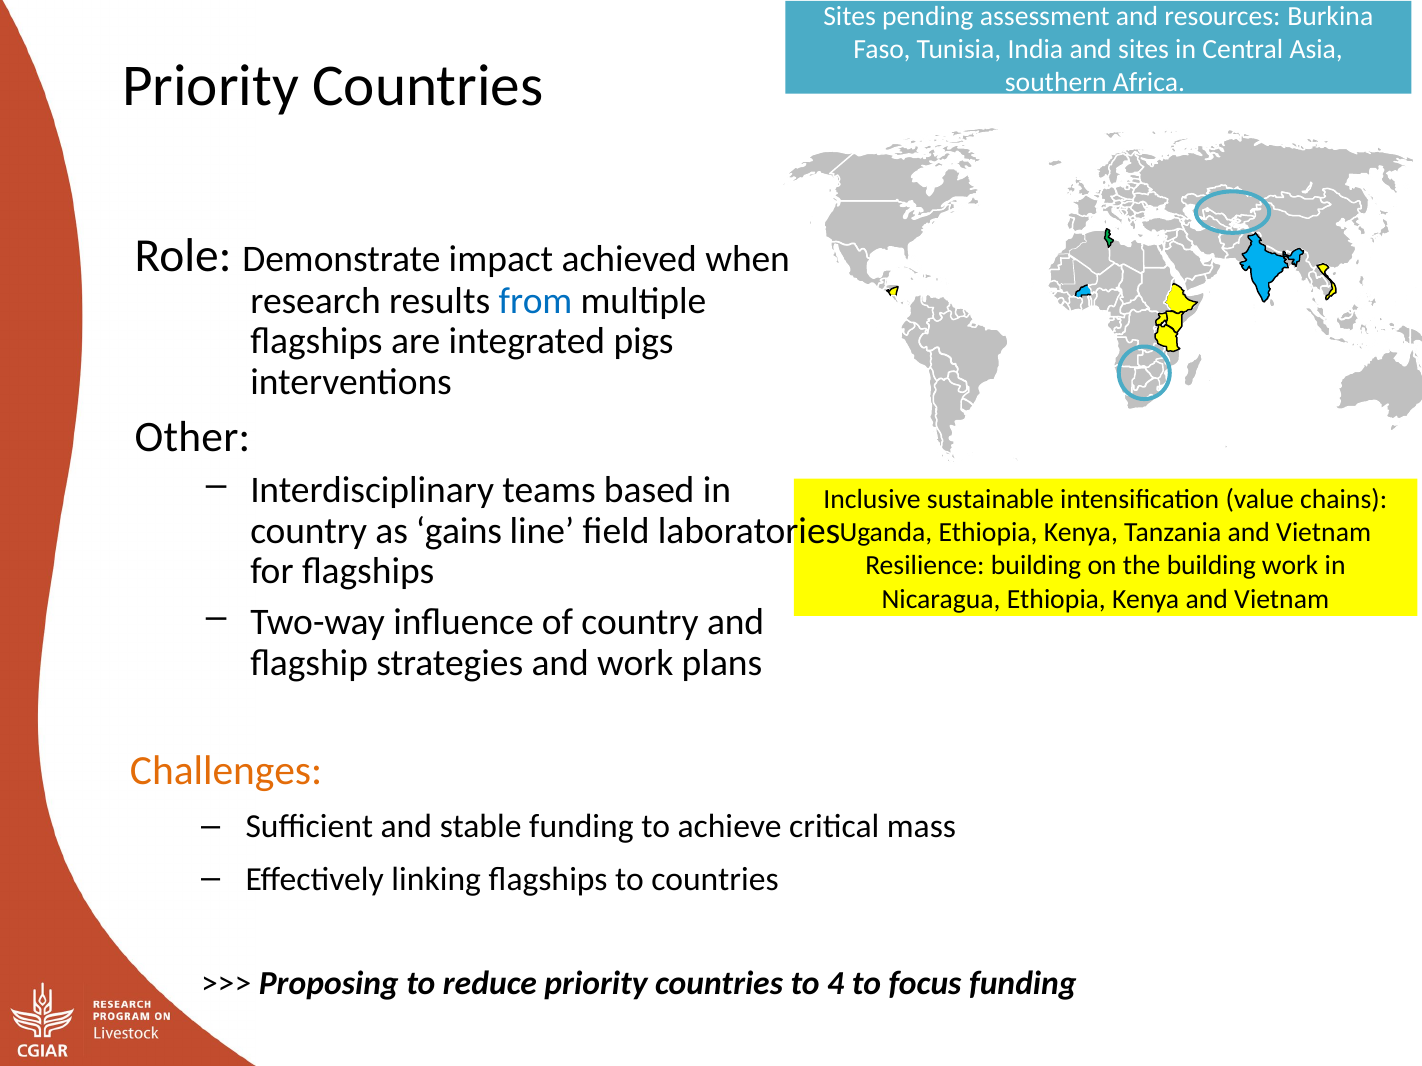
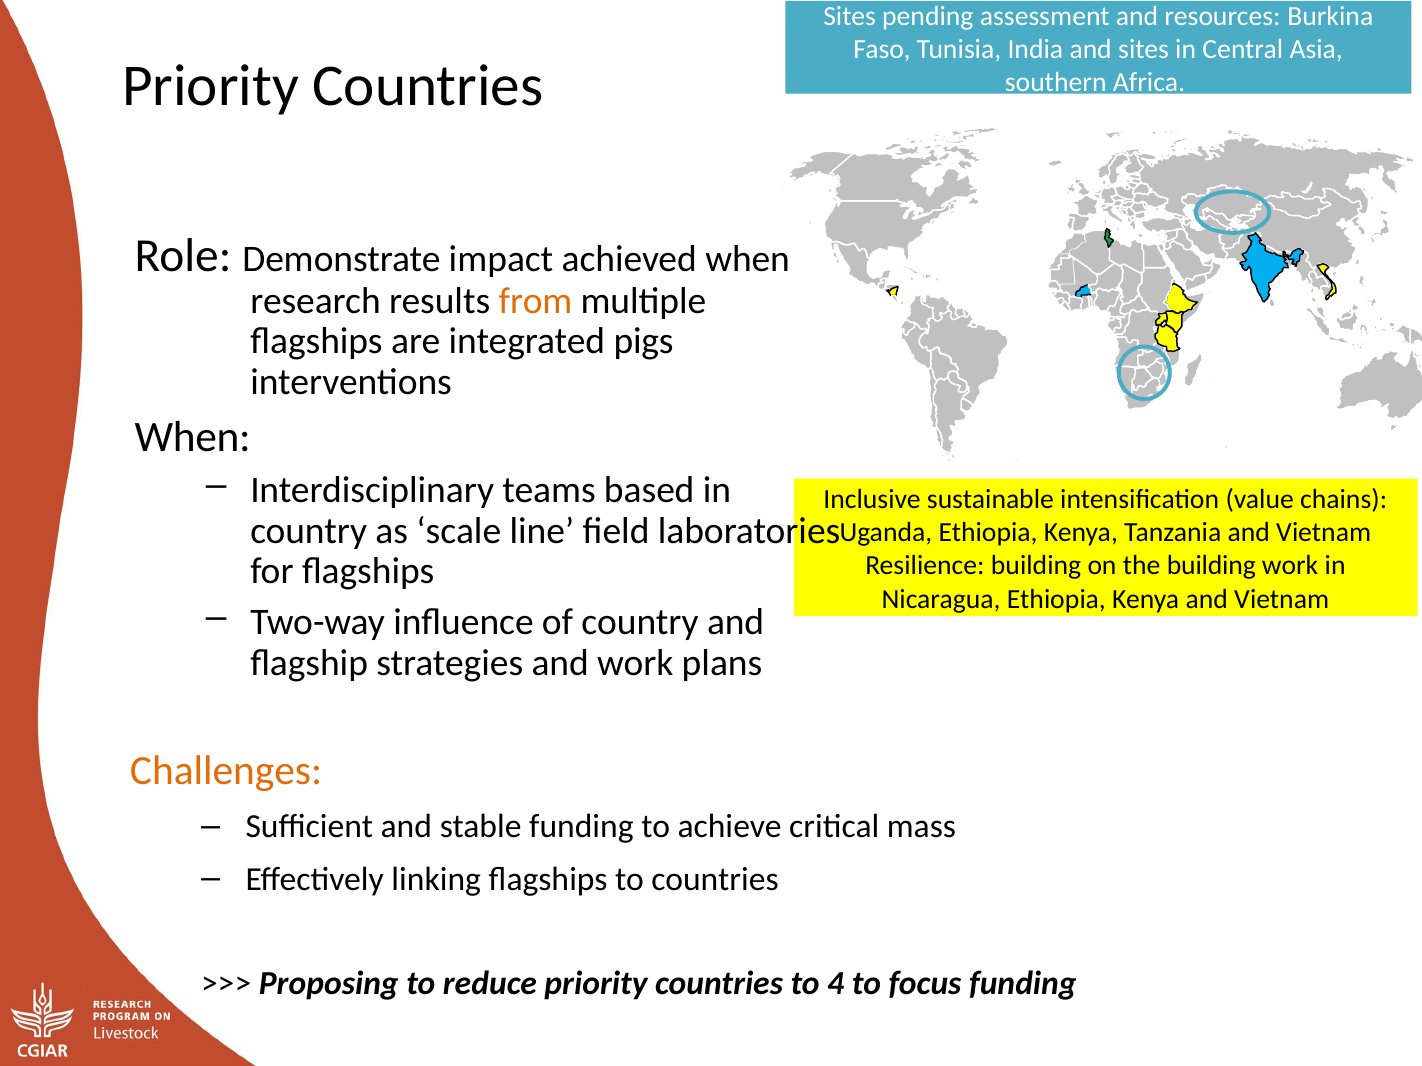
from colour: blue -> orange (536, 301)
Other: Other -> When (193, 437)
gains: gains -> scale (459, 531)
